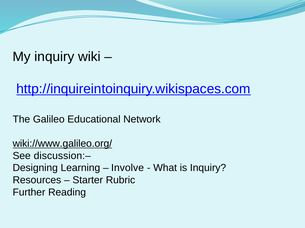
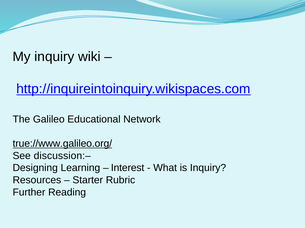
wiki://www.galileo.org/: wiki://www.galileo.org/ -> true://www.galileo.org/ (62, 144)
Involve: Involve -> Interest (128, 168)
